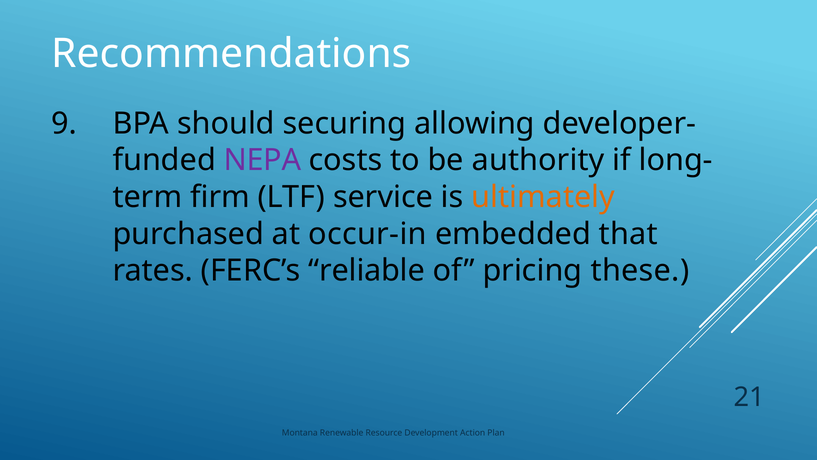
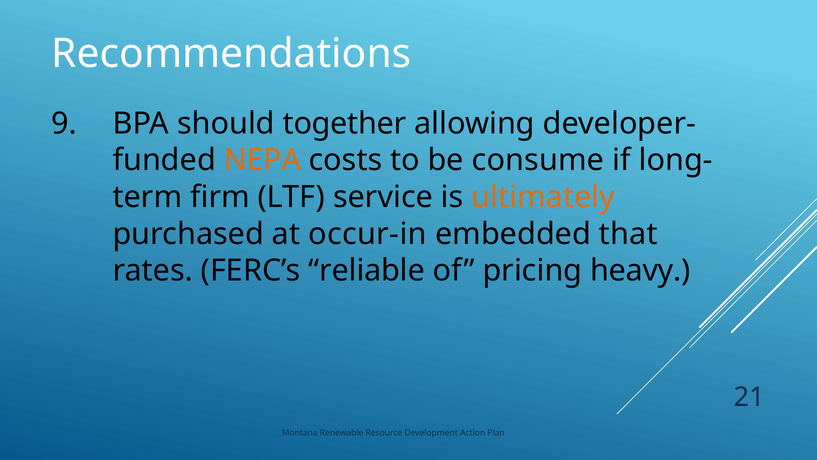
securing: securing -> together (345, 123)
NEPA colour: purple -> orange (262, 160)
authority: authority -> consume (538, 160)
these: these -> heavy (640, 270)
